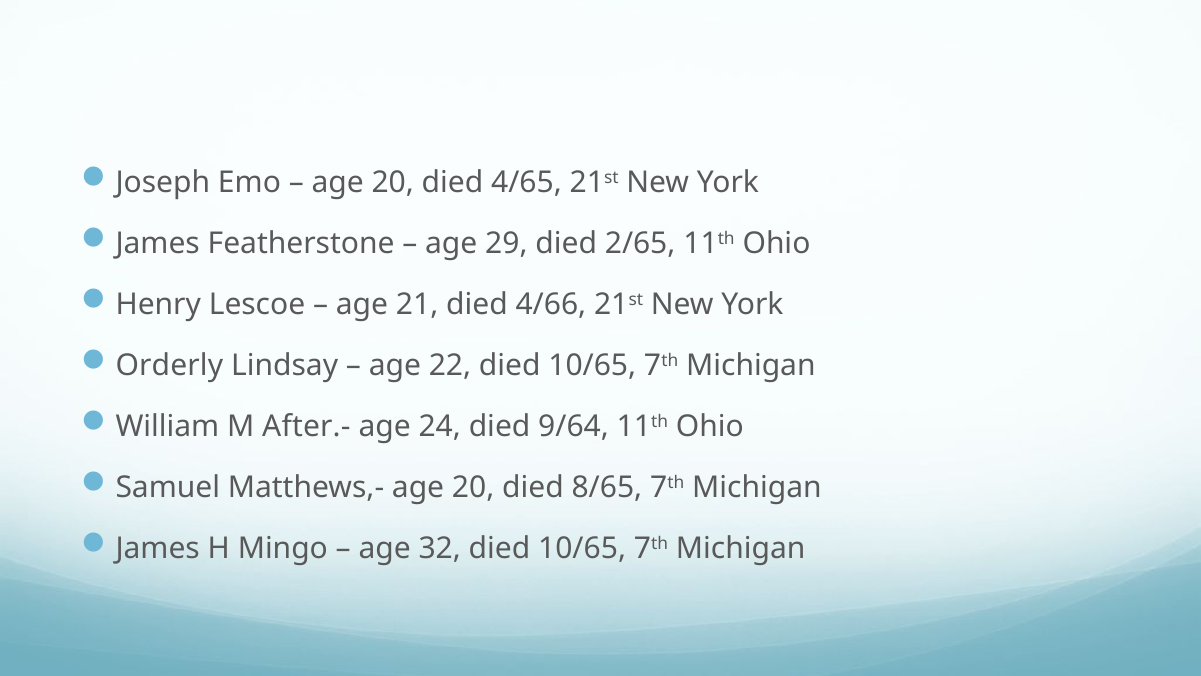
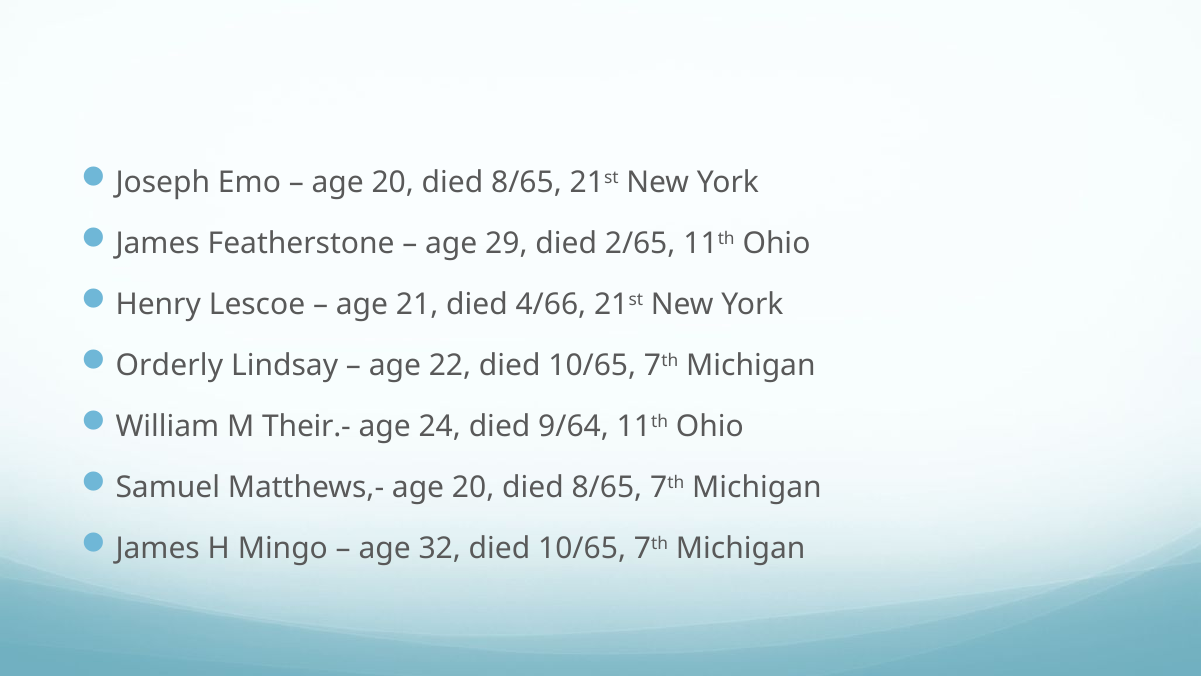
4/65: 4/65 -> 8/65 (526, 182)
After.-: After.- -> Their.- (307, 427)
